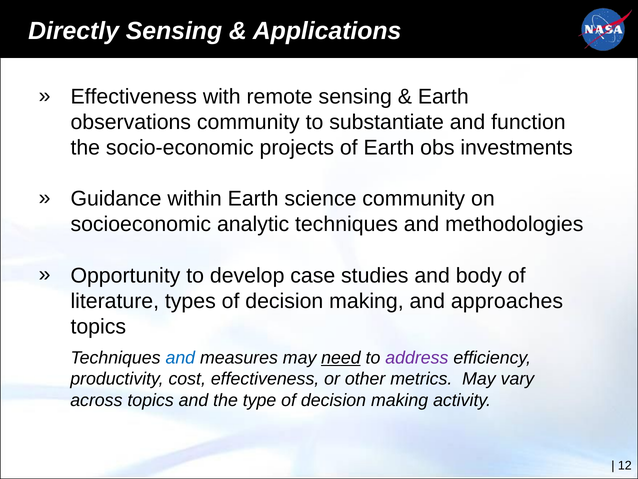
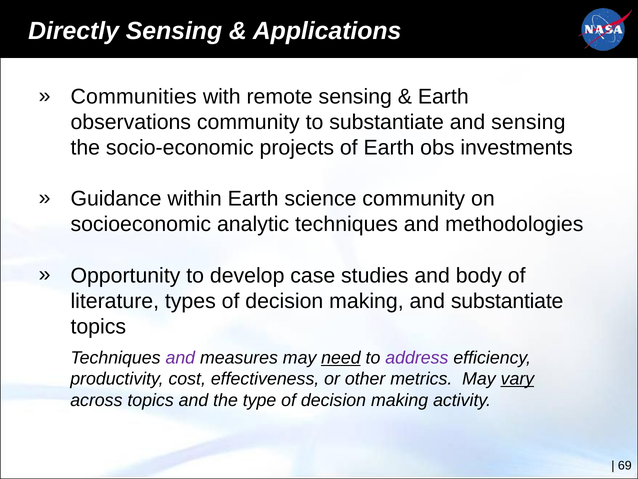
Effectiveness: Effectiveness -> Communities (134, 97)
and function: function -> sensing (528, 122)
and approaches: approaches -> substantiate (507, 301)
and colour: blue -> purple (180, 357)
vary underline: none -> present (517, 379)
12: 12 -> 69 (625, 465)
